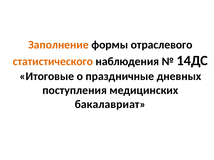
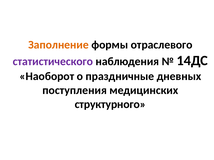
статистического colour: orange -> purple (53, 62)
Итоговые: Итоговые -> Наоборот (47, 76)
бакалавриат: бакалавриат -> структурного (110, 105)
